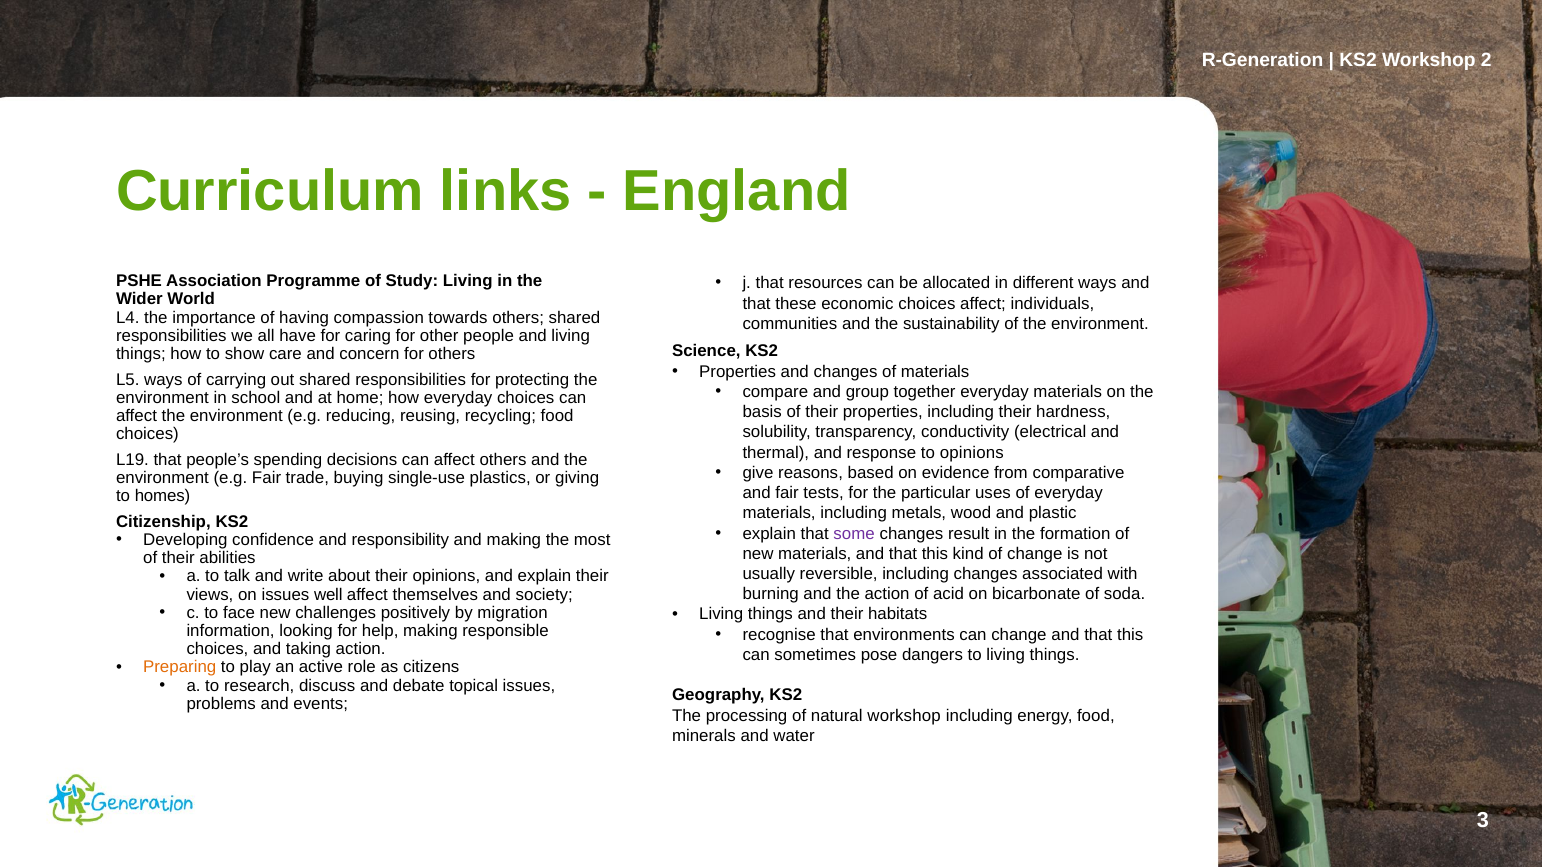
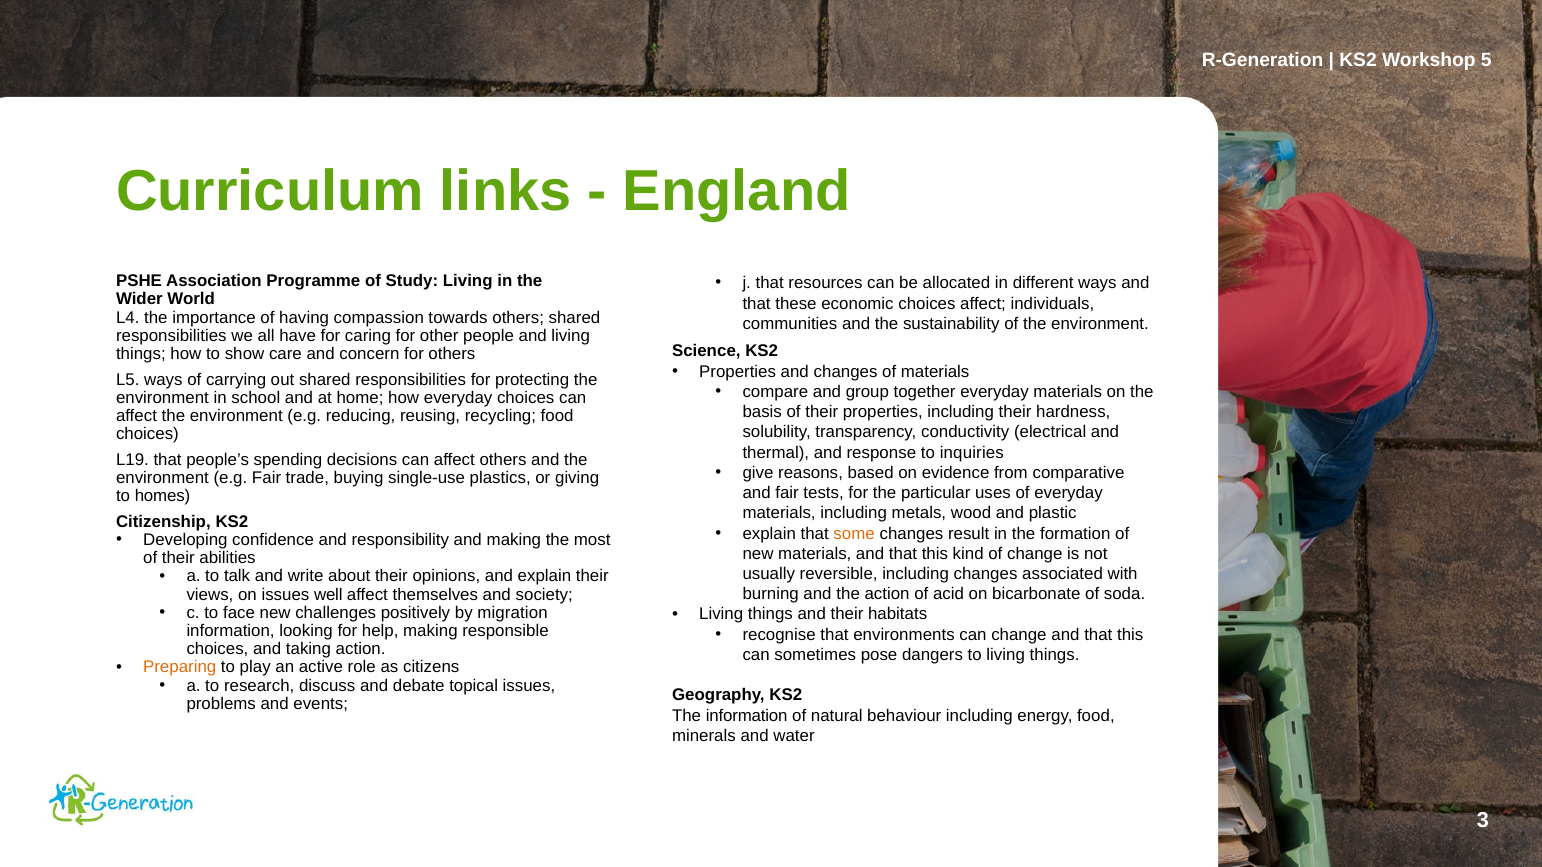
2: 2 -> 5 (1486, 60)
to opinions: opinions -> inquiries (972, 453)
some colour: purple -> orange (854, 534)
The processing: processing -> information (747, 716)
natural workshop: workshop -> behaviour (904, 716)
